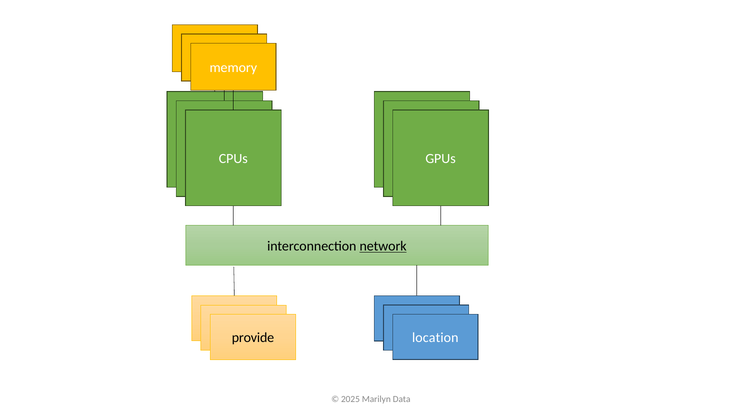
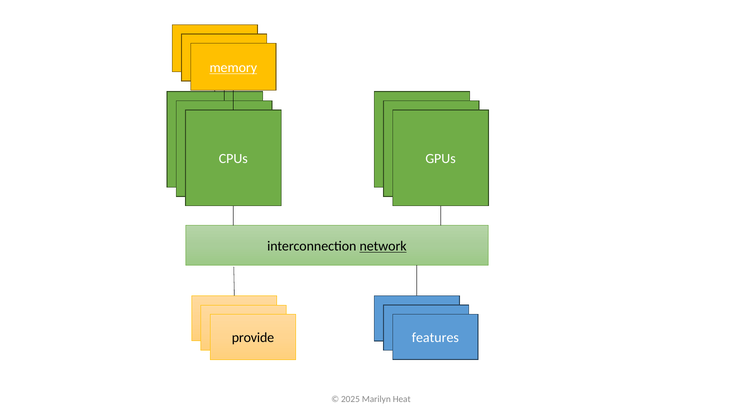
memory underline: none -> present (233, 68)
location: location -> features (435, 337)
Data: Data -> Heat (402, 398)
